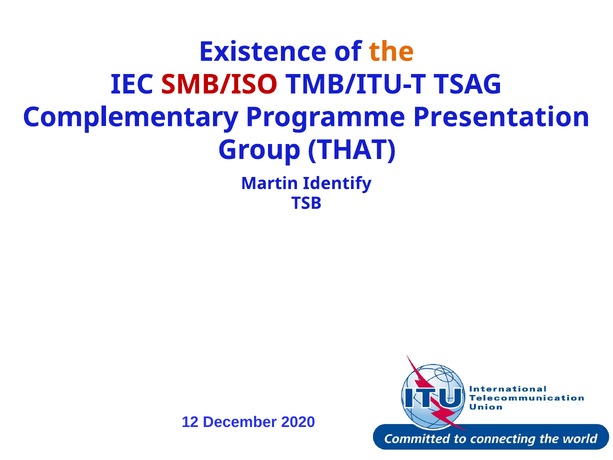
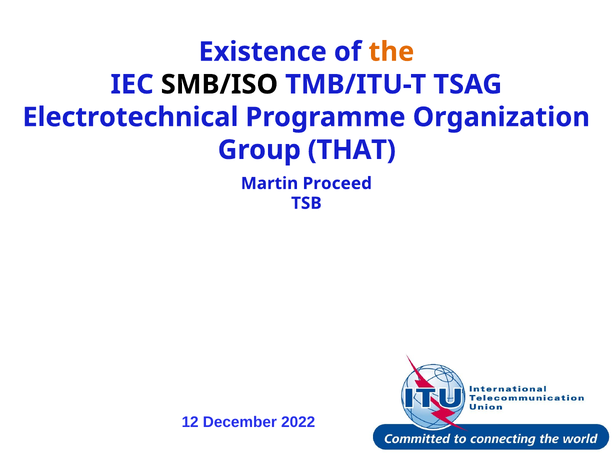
SMB/ISO colour: red -> black (219, 84)
Complementary: Complementary -> Electrotechnical (130, 117)
Presentation: Presentation -> Organization (501, 117)
Identify: Identify -> Proceed (337, 183)
2020: 2020 -> 2022 (298, 422)
